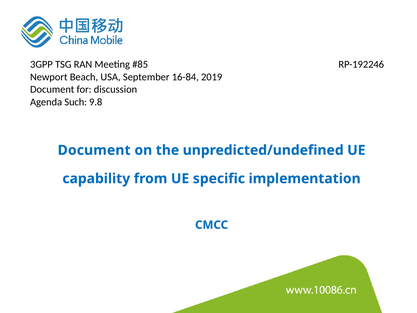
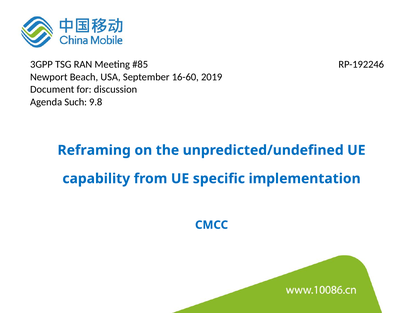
16-84: 16-84 -> 16-60 (185, 77)
Document: Document -> Reframing (94, 150)
